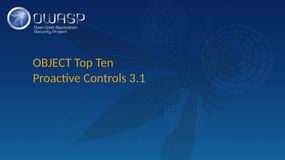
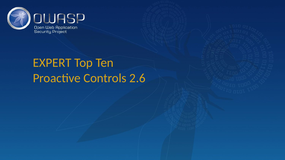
OBJECT: OBJECT -> EXPERT (52, 63)
3.1: 3.1 -> 2.6 (137, 78)
